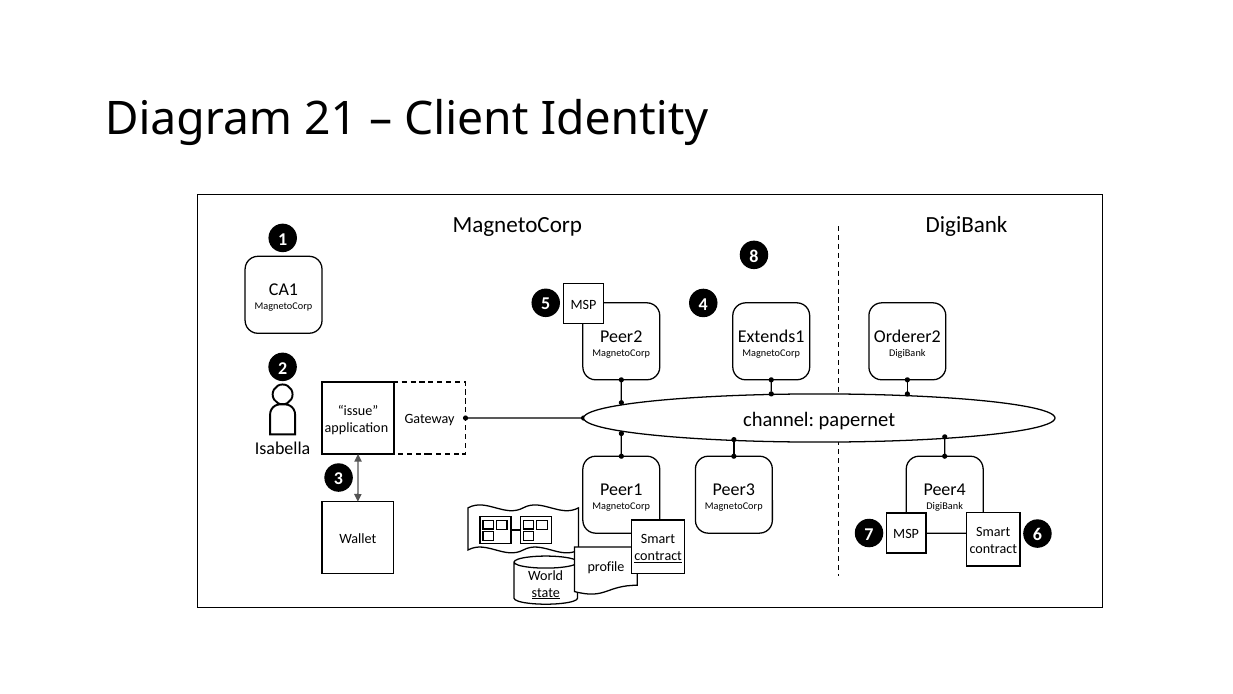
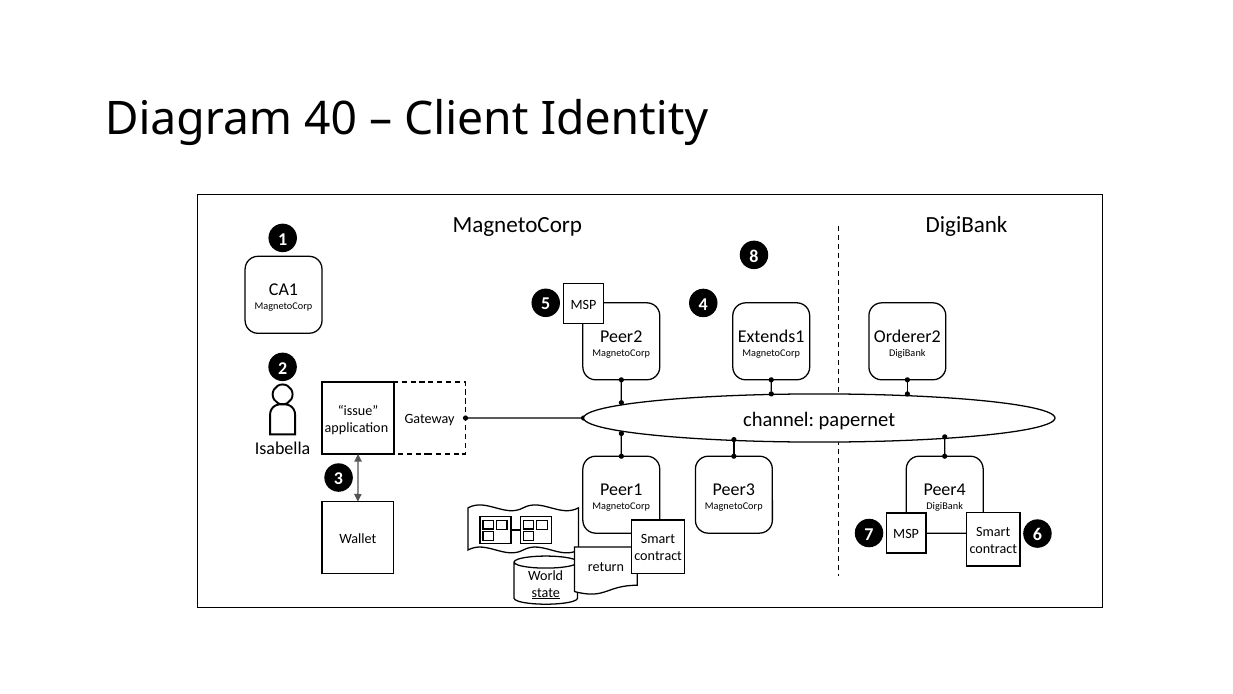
21: 21 -> 40 (331, 119)
contract underline: present -> none (658, 556)
profile: profile -> return (606, 567)
